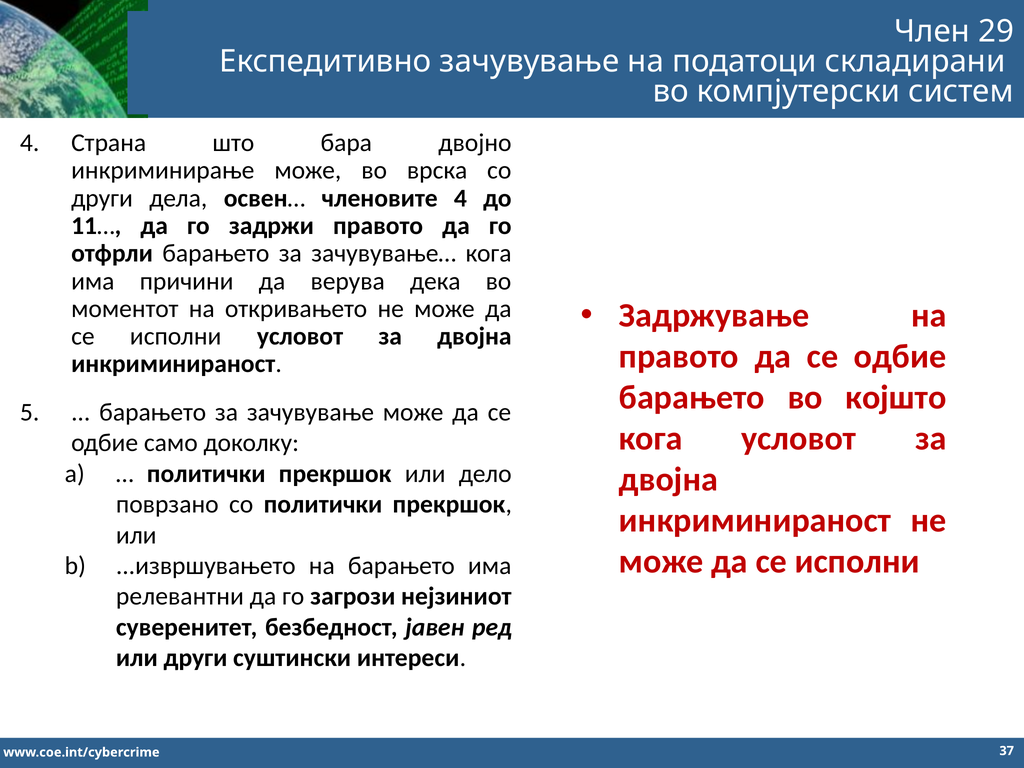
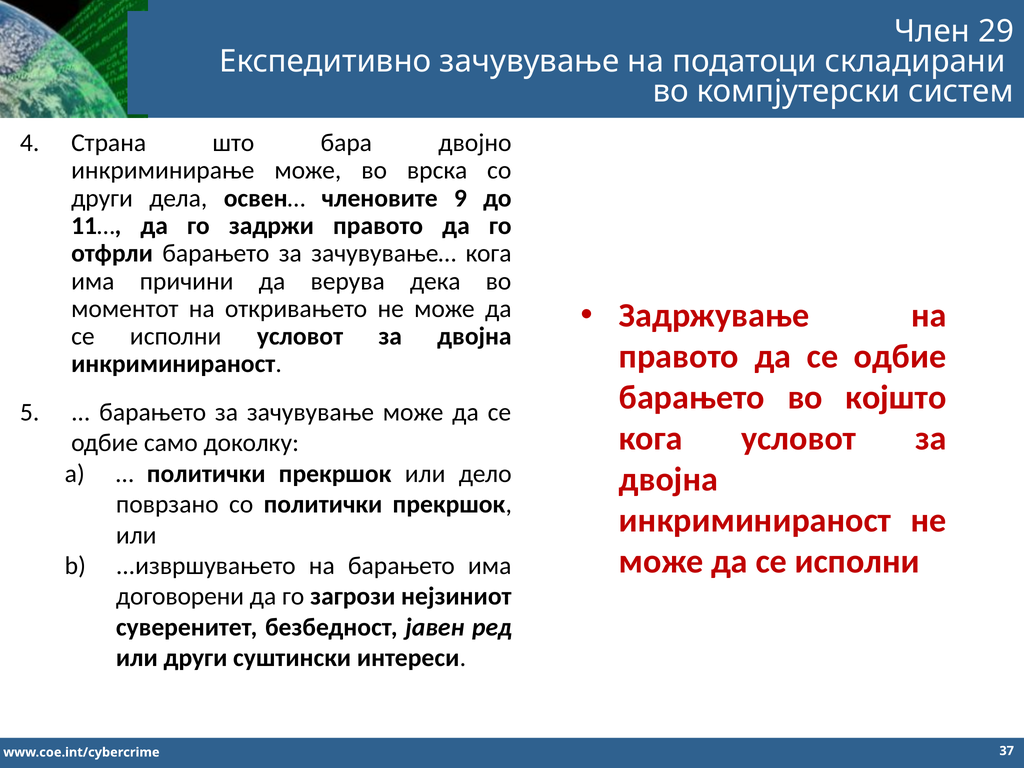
членовите 4: 4 -> 9 (460, 198)
релевантни: релевантни -> договорени (180, 597)
